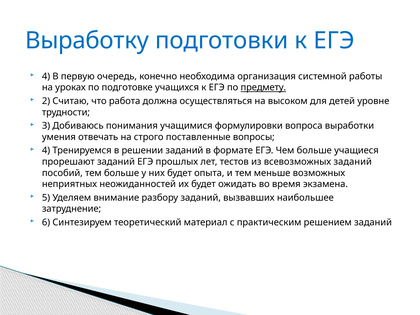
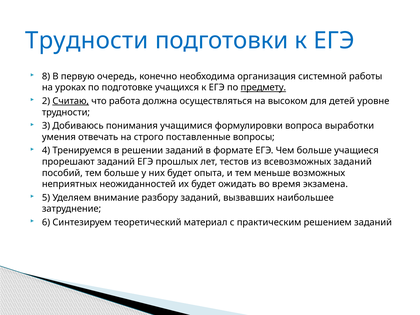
Выработку: Выработку -> Трудности (87, 41)
4: 4 -> 8 (46, 76)
Считаю underline: none -> present (71, 101)
